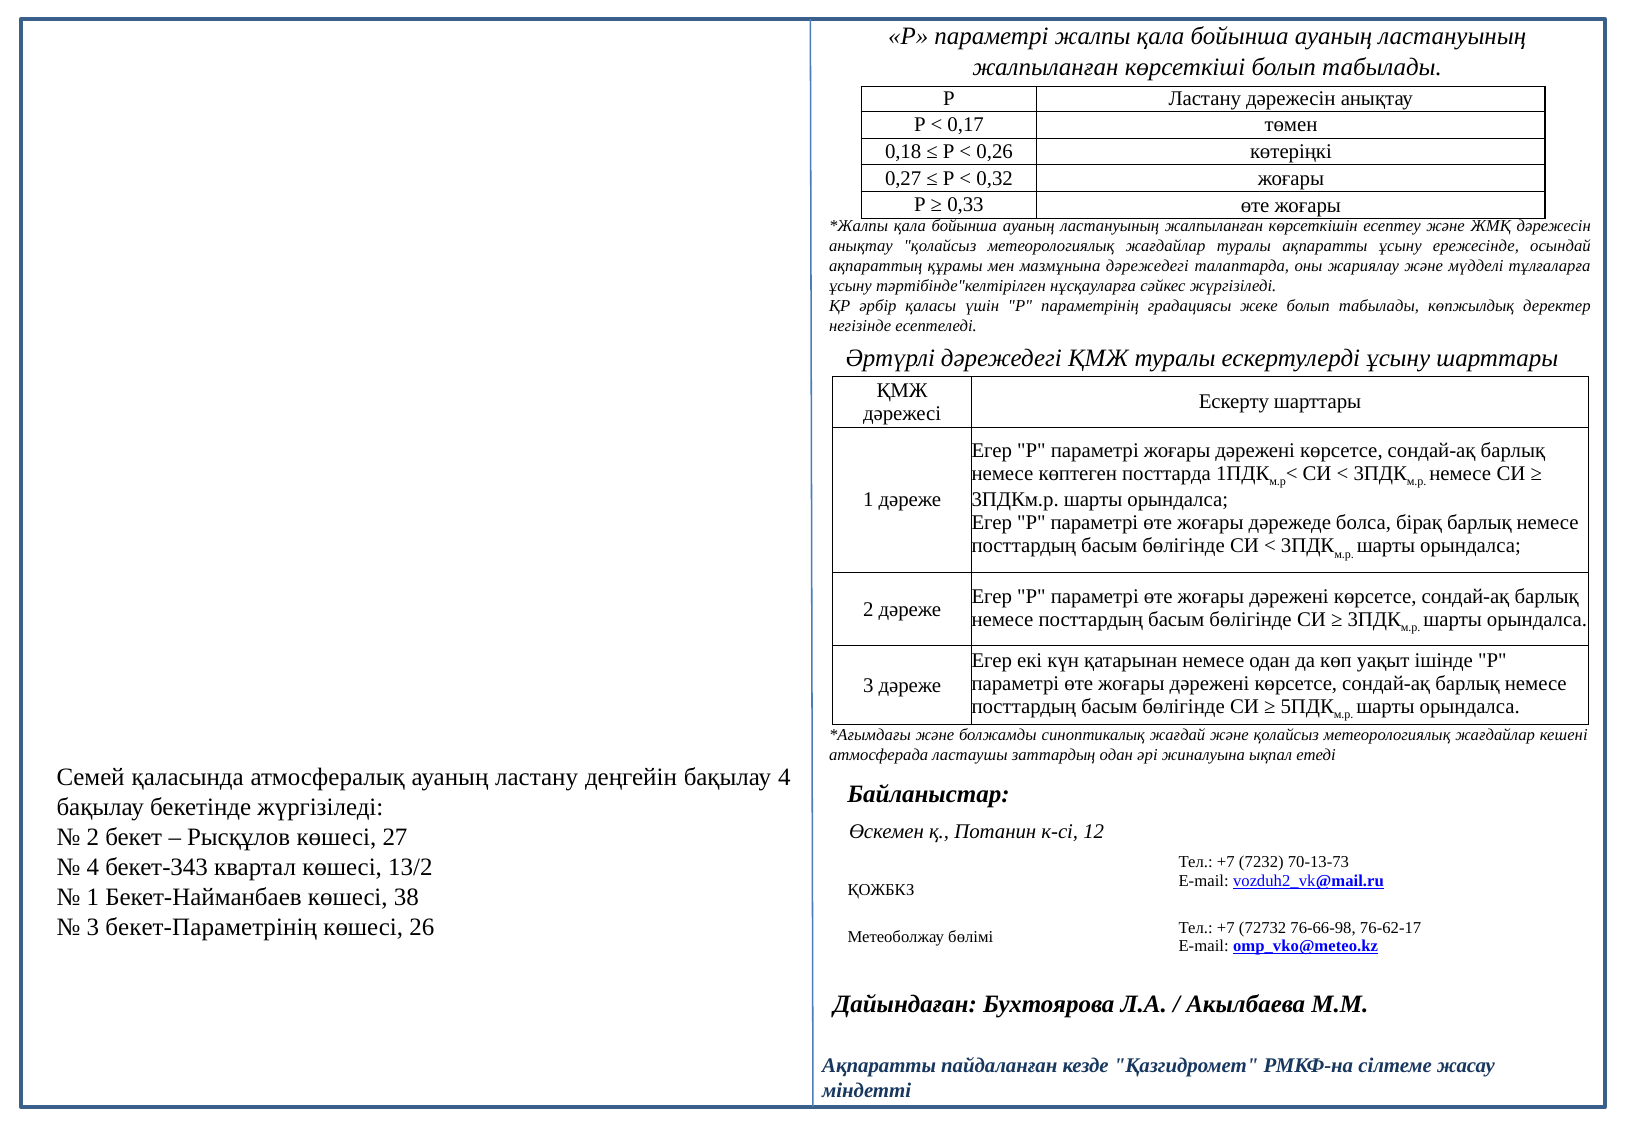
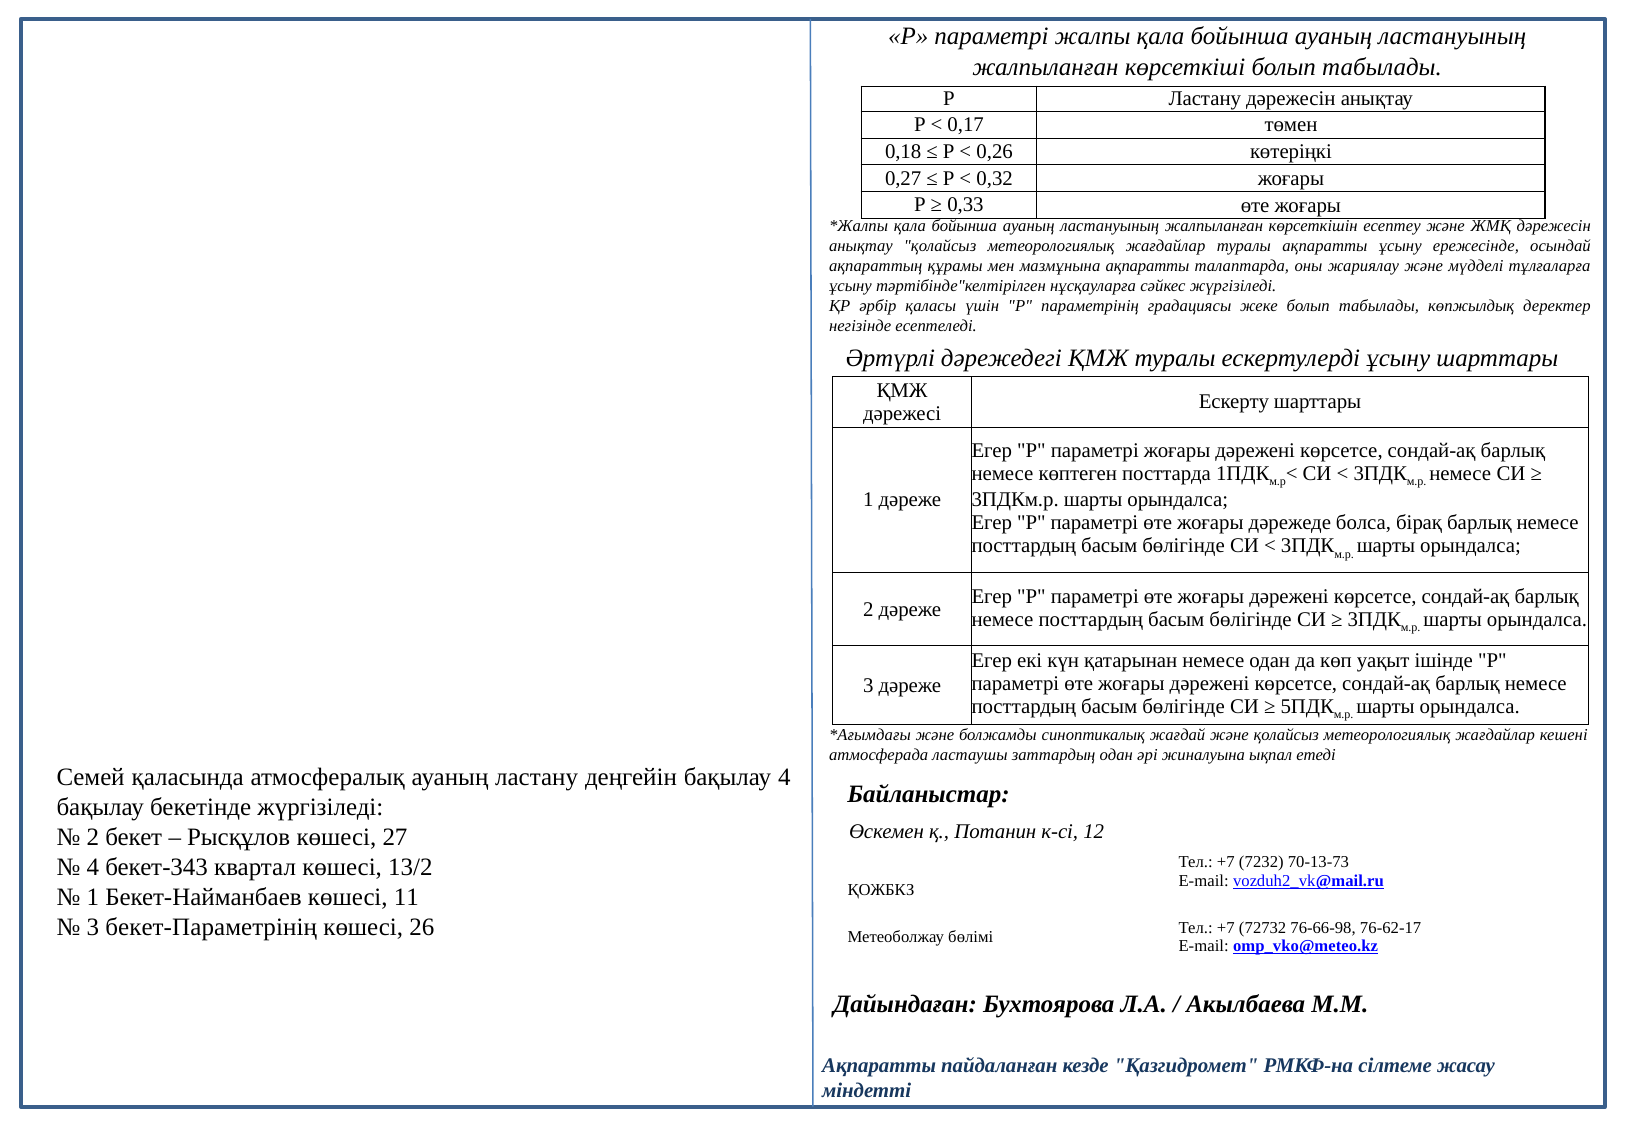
мазмұнына дәрежедегі: дәрежедегі -> ақпаратты (1148, 266)
38: 38 -> 11 (406, 897)
